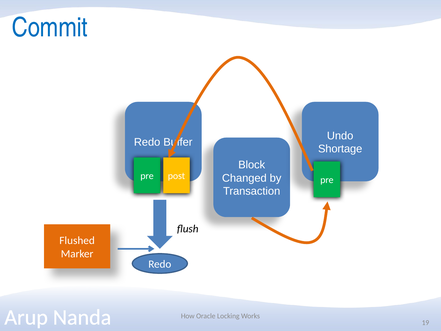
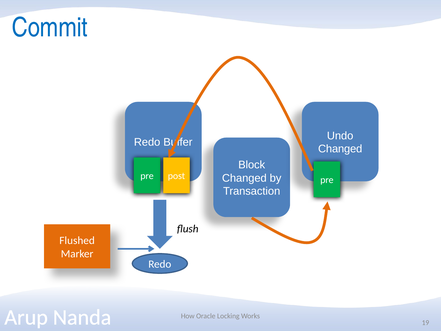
Shortage: Shortage -> Changed (340, 149)
